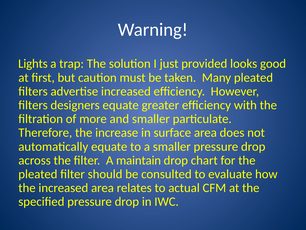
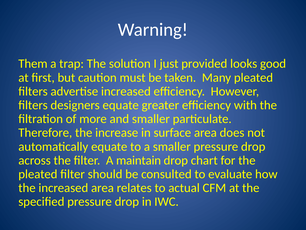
Lights: Lights -> Them (33, 64)
